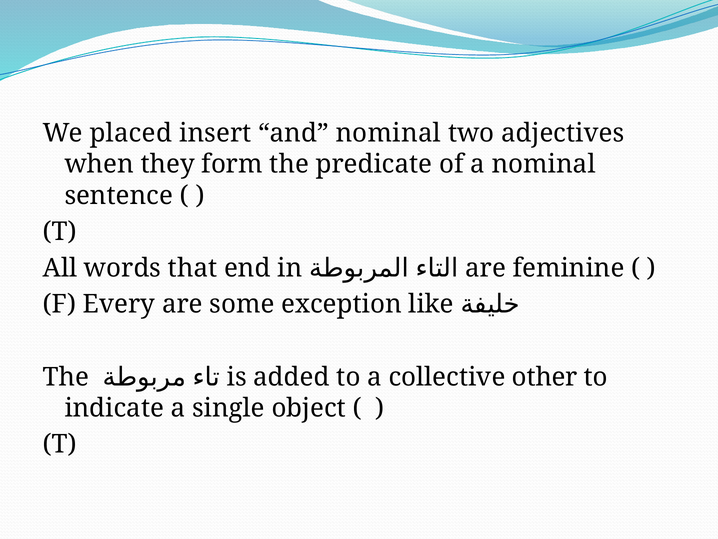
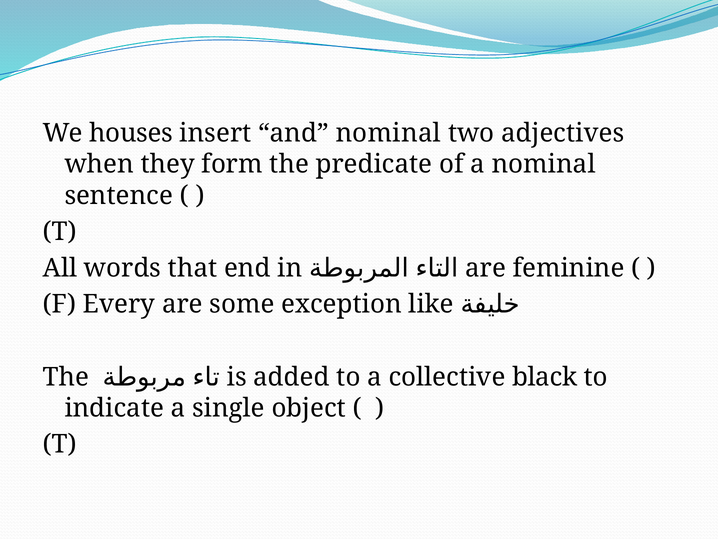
placed: placed -> houses (131, 133)
other: other -> black (545, 377)
